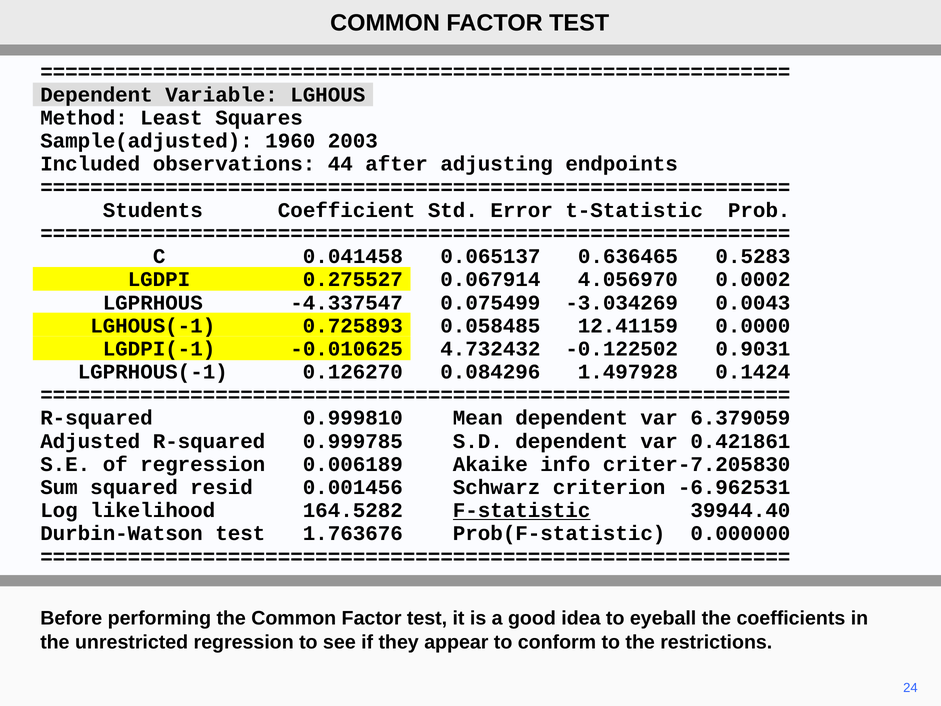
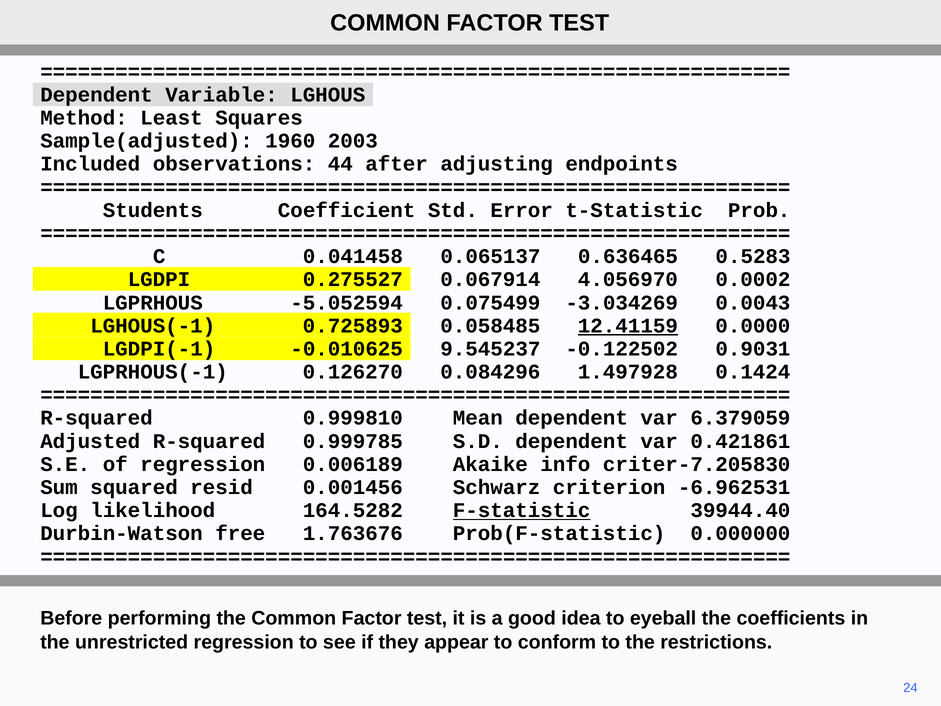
-4.337547: -4.337547 -> -5.052594 (347, 303)
12.41159 underline: none -> present (628, 326)
4.732432: 4.732432 -> 9.545237 (490, 349)
Durbin-Watson test: test -> free (240, 533)
